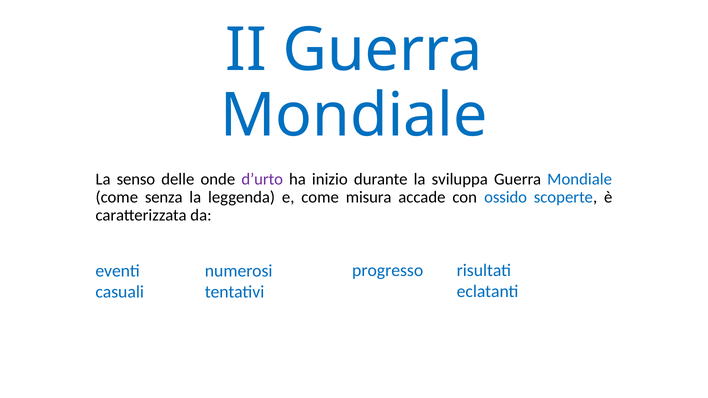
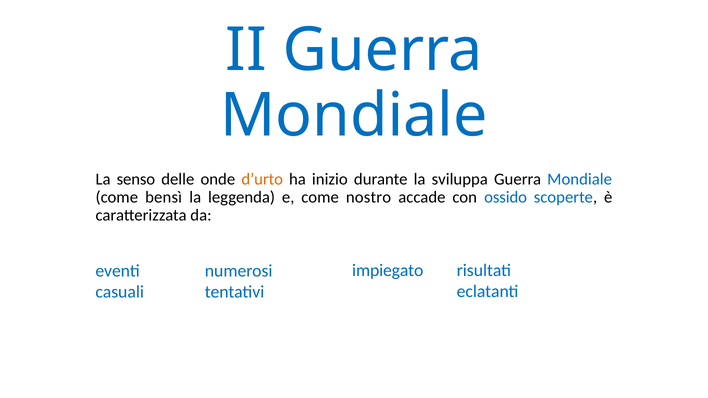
d’urto colour: purple -> orange (262, 179)
senza: senza -> bensì (164, 197)
misura: misura -> nostro (368, 197)
progresso: progresso -> impiegato (388, 270)
